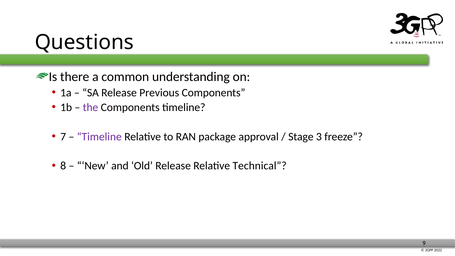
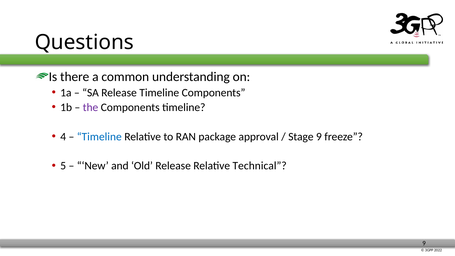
Release Previous: Previous -> Timeline (159, 93)
7: 7 -> 4 (63, 137)
Timeline colour: purple -> blue (99, 137)
Stage 3: 3 -> 9 (319, 137)
8: 8 -> 5 (63, 166)
